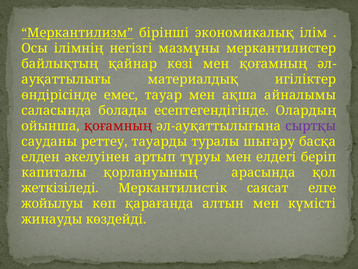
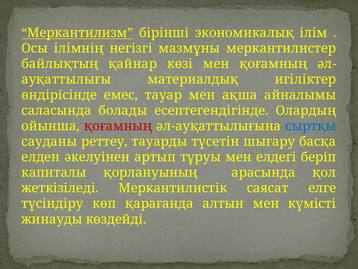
сыртқы colour: purple -> blue (311, 126)
туралы: туралы -> түсетін (215, 141)
жойылуы: жойылуы -> түсіндіру (52, 203)
